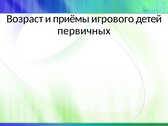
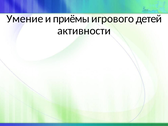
Возраст: Возраст -> Умение (25, 19)
первичных: первичных -> активности (84, 31)
